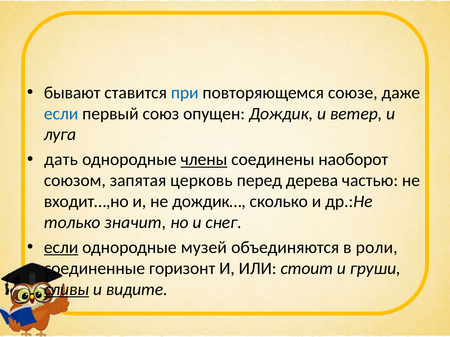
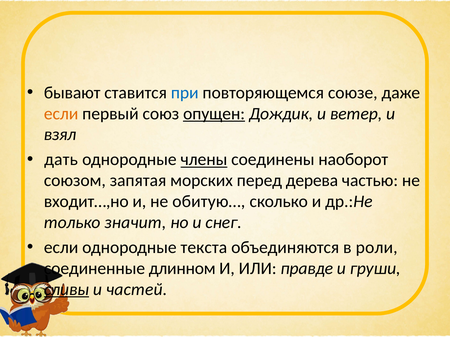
если colour: blue -> orange (61, 114)
опущен underline: none -> present (214, 114)
луга: луга -> взял (60, 135)
церковь: церковь -> морских (202, 181)
дождик…: дождик… -> обитую… (209, 202)
если underline: present -> none (61, 248)
музей: музей -> текста (204, 248)
горизонт: горизонт -> длинном (182, 269)
стоит: стоит -> правде (307, 269)
видите: видите -> частей (137, 290)
